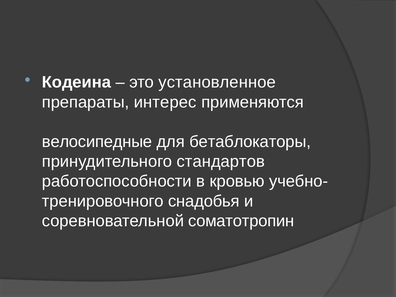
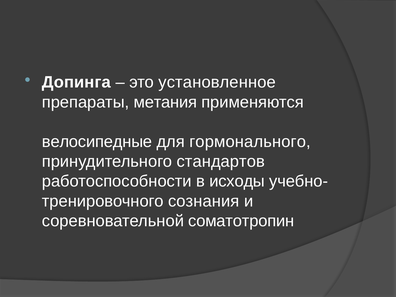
Кодеина: Кодеина -> Допинга (76, 82)
интерес: интерес -> метания (165, 102)
бетаблокаторы: бетаблокаторы -> гормонального (250, 142)
кровью: кровью -> исходы (237, 181)
снадобья: снадобья -> сознания (204, 201)
